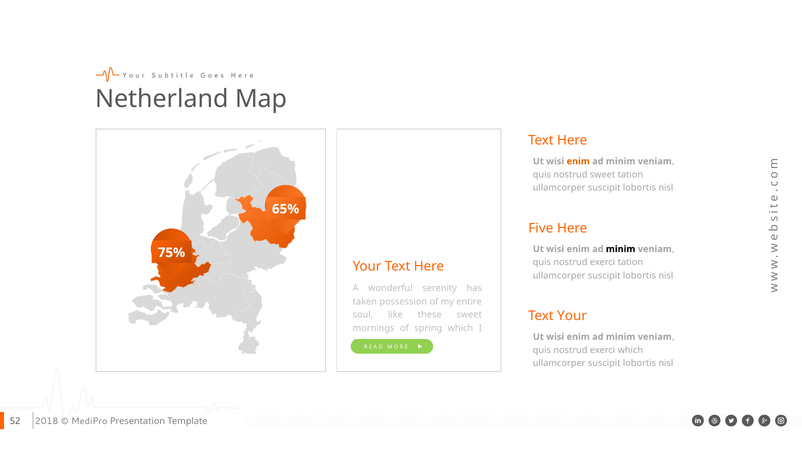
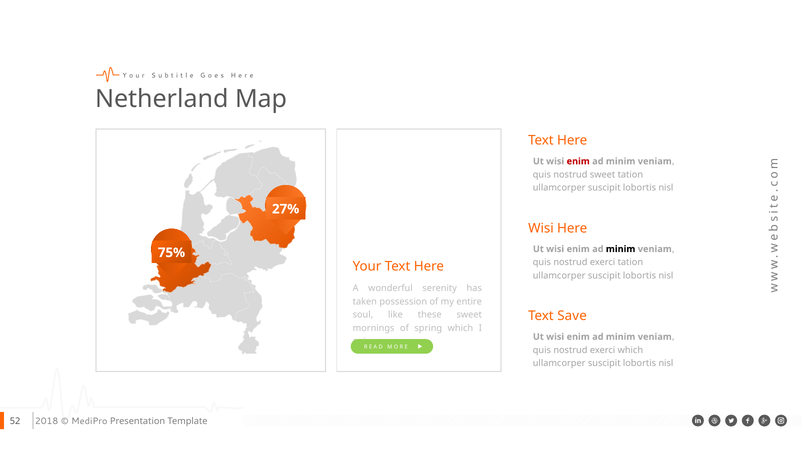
enim colour: orange -> red (578, 161)
65%: 65% -> 27% (286, 209)
Five: Five -> Wisi (541, 228)
Text Your: Your -> Save (572, 316)
